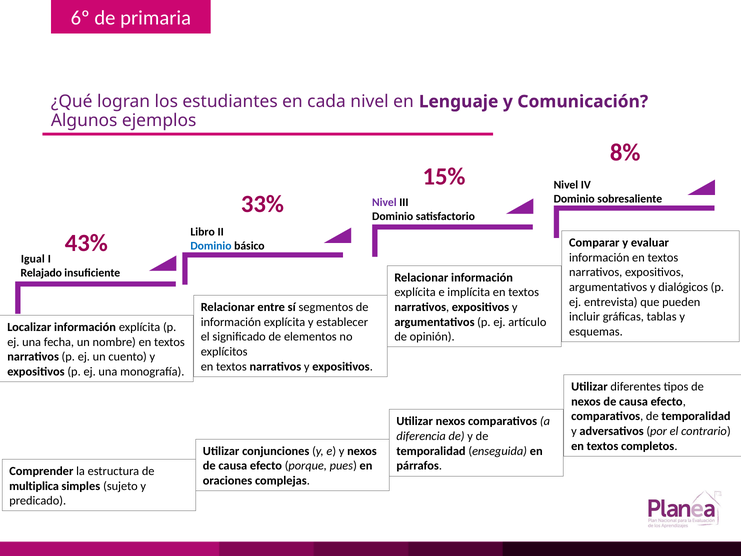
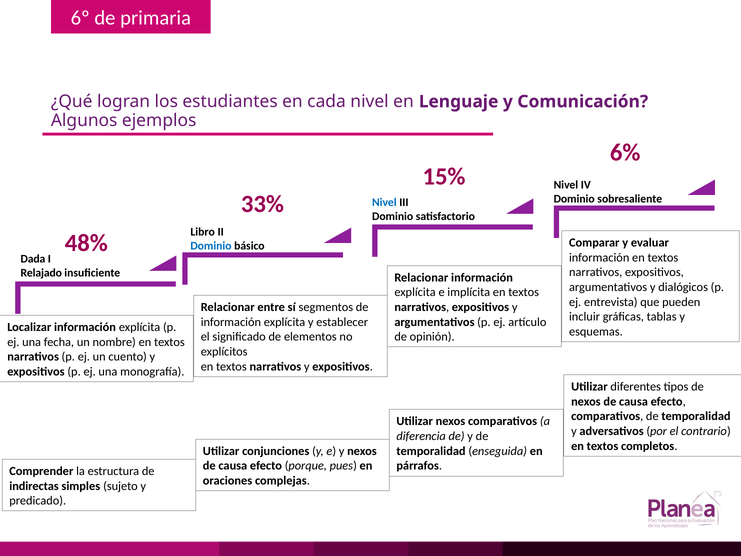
8%: 8% -> 6% (625, 153)
Nivel colour: purple -> blue (384, 202)
43%: 43% -> 48% (86, 243)
Igual: Igual -> Dada (33, 259)
multiplica: multiplica -> indirectas (34, 486)
